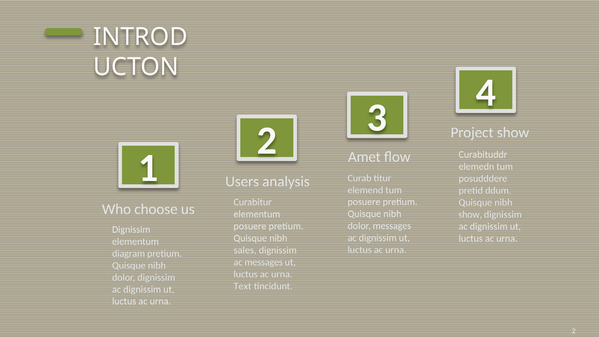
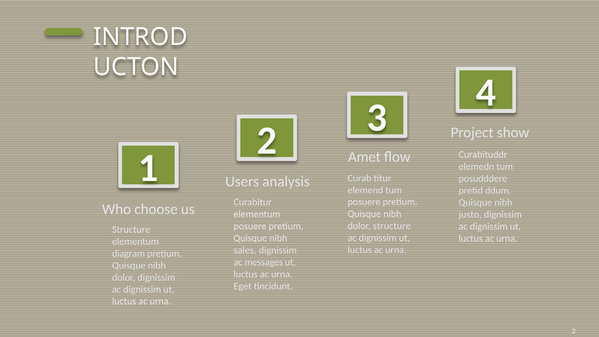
show: show -> justo (470, 214)
dolor messages: messages -> structure (392, 226)
Dignissim: Dignissim -> Structure (131, 229)
Text: Text -> Eget (243, 286)
